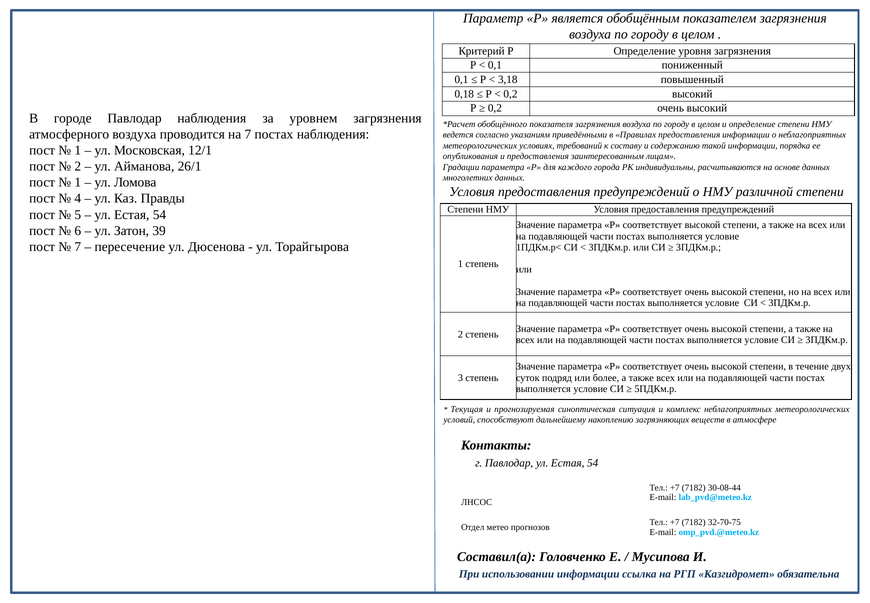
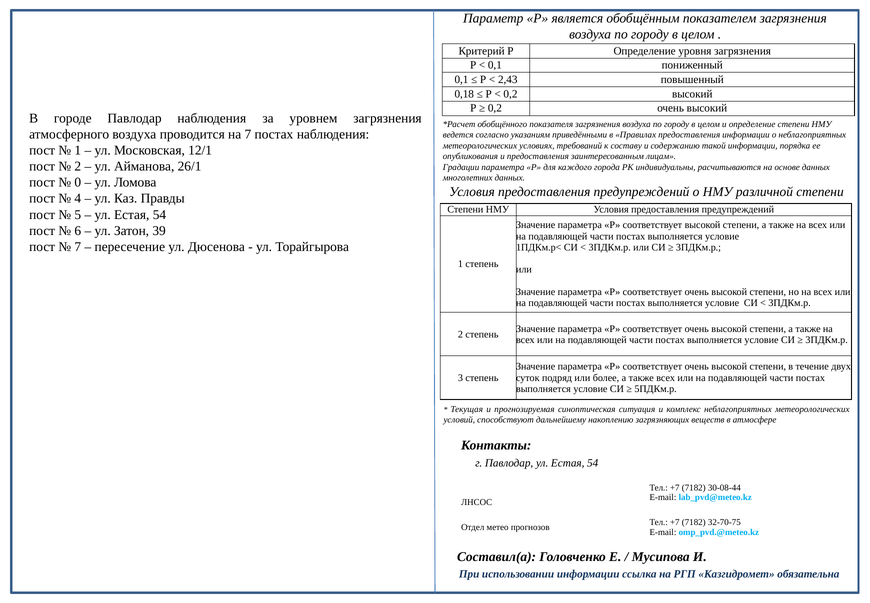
3,18: 3,18 -> 2,43 (508, 79)
1: 1 -> 0 (78, 182)
